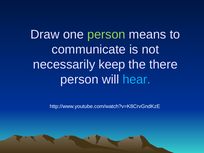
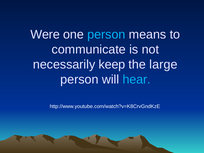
Draw: Draw -> Were (45, 35)
person colour: light green -> light blue (106, 35)
there: there -> large (163, 64)
